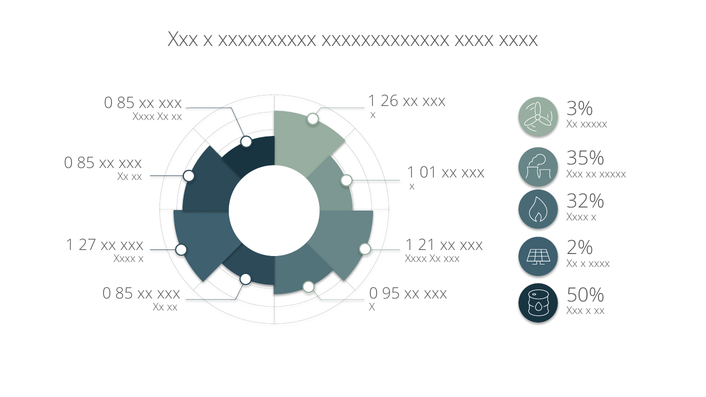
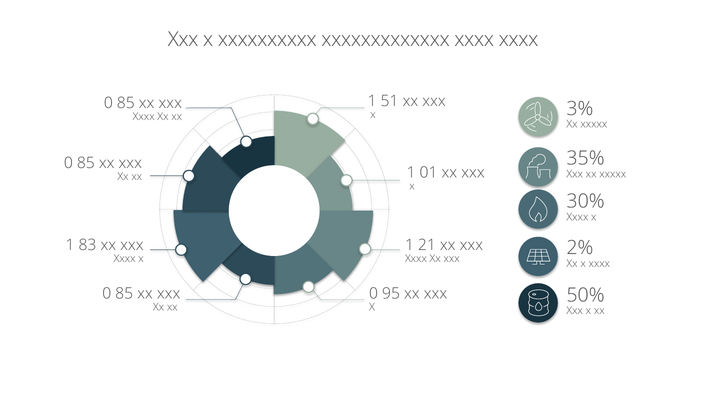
26: 26 -> 51 (390, 101)
32%: 32% -> 30% (586, 202)
27: 27 -> 83 (87, 245)
